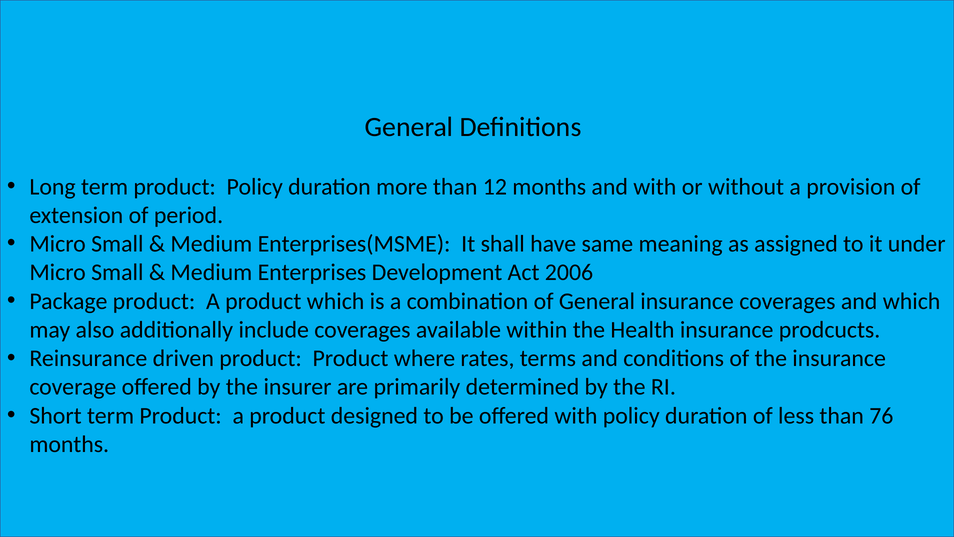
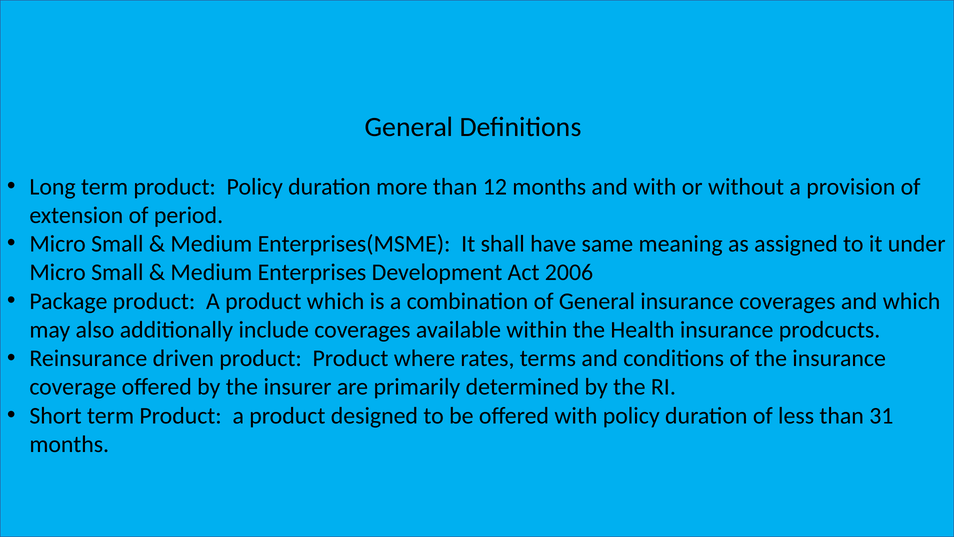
76: 76 -> 31 (881, 415)
